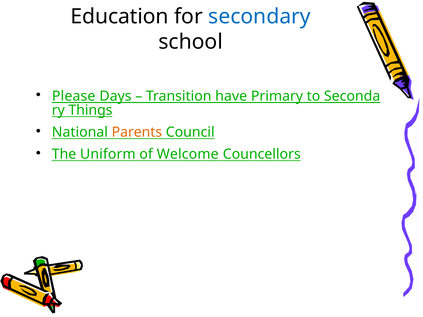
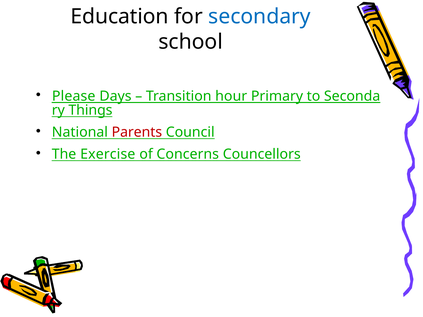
have: have -> hour (231, 96)
Parents colour: orange -> red (137, 132)
Uniform: Uniform -> Exercise (108, 154)
Welcome: Welcome -> Concerns (188, 154)
